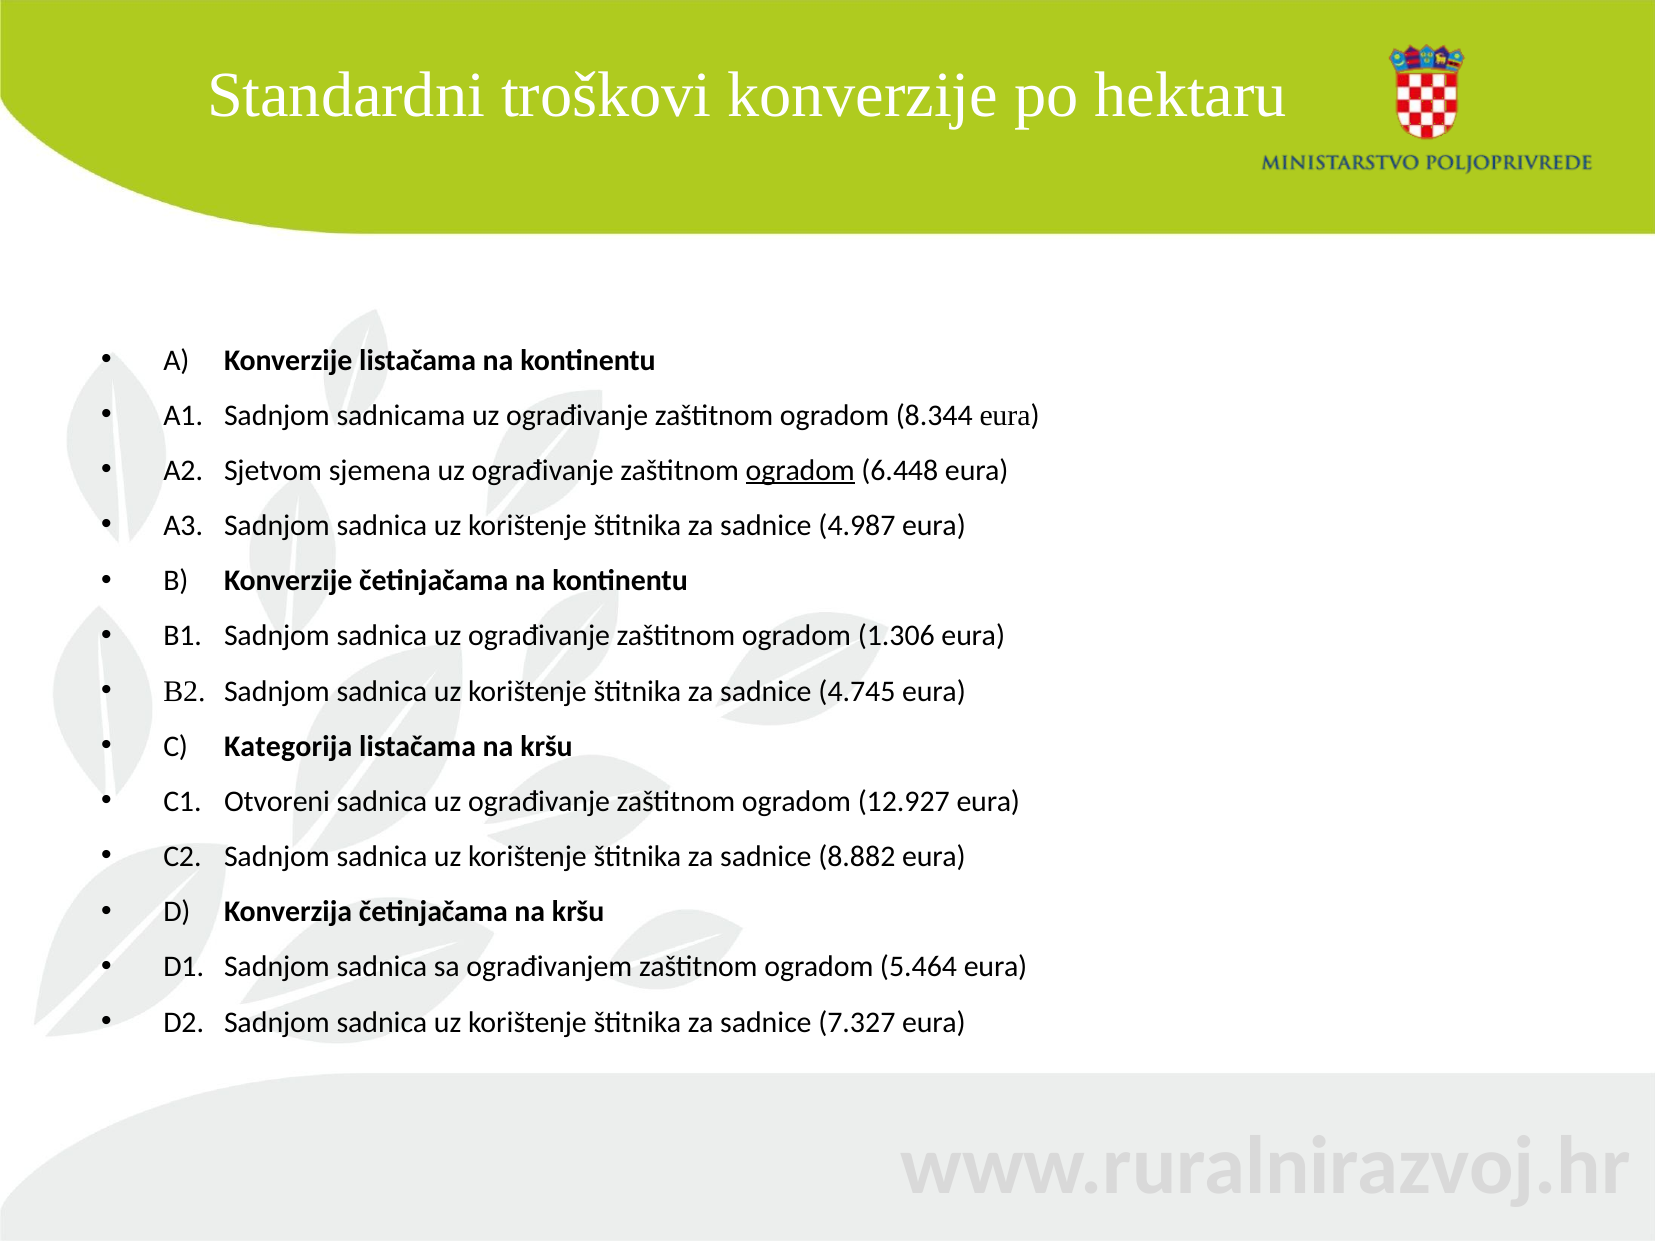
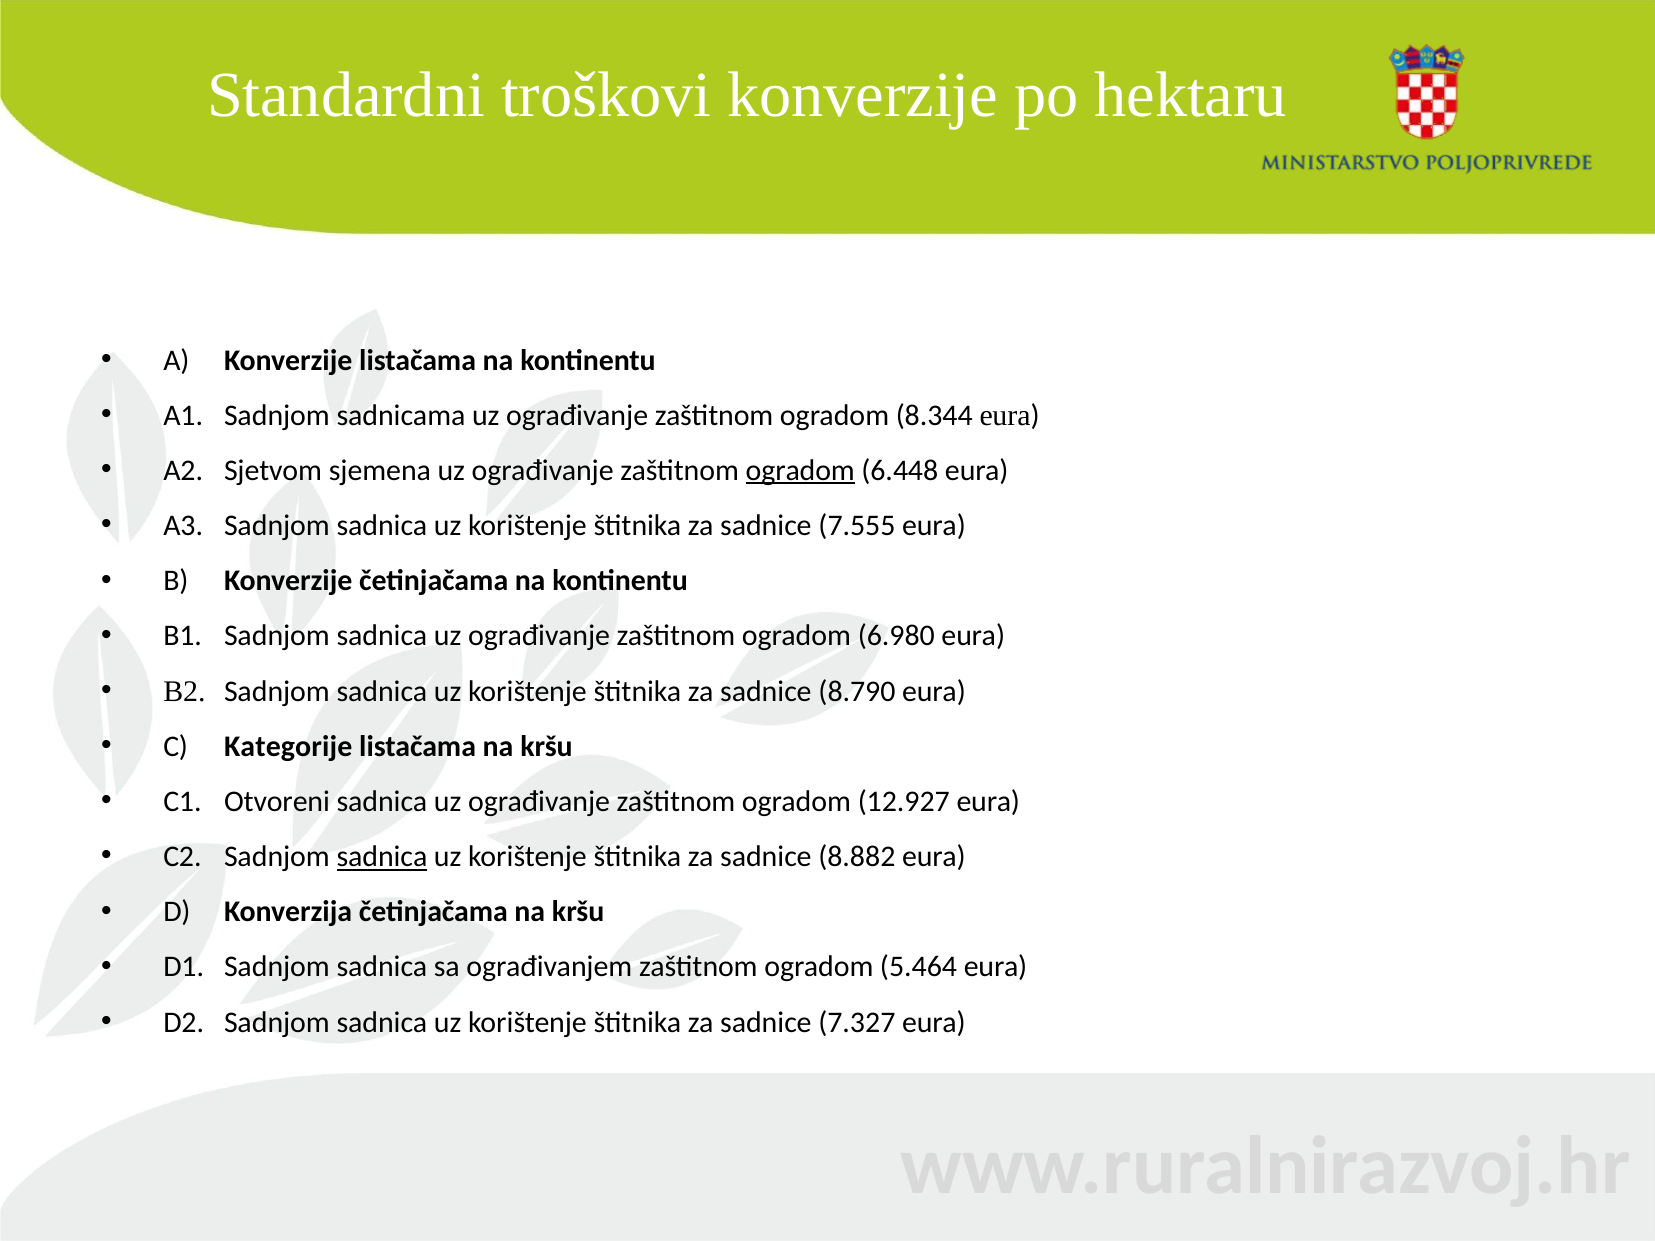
4.987: 4.987 -> 7.555 (857, 526)
1.306: 1.306 -> 6.980 (896, 636)
4.745: 4.745 -> 8.790 (857, 691)
Kategorija: Kategorija -> Kategorije (288, 747)
sadnica underline: none -> present (382, 857)
